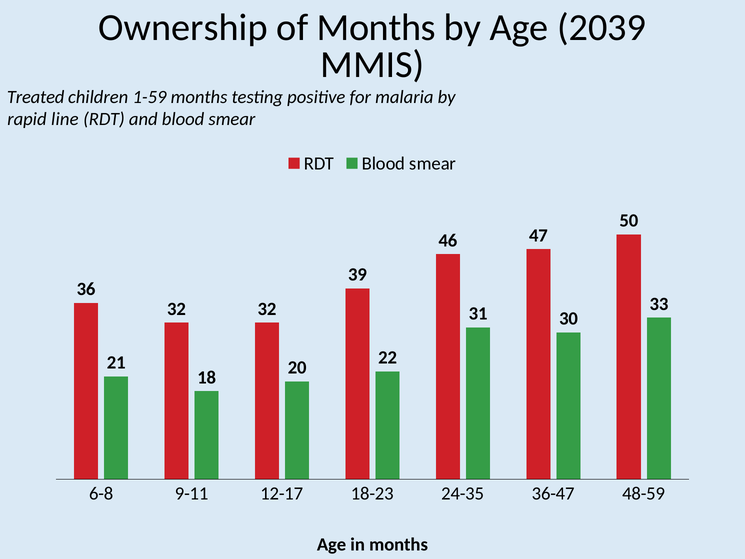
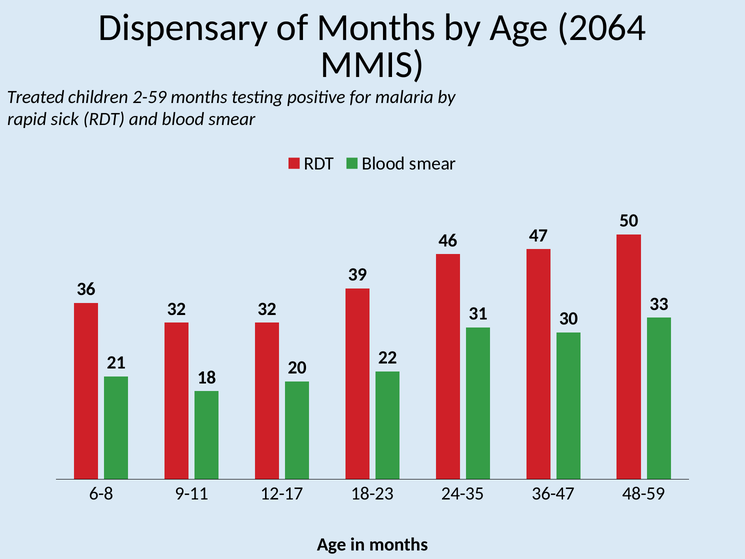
Ownership: Ownership -> Dispensary (183, 28)
2039: 2039 -> 2064 (602, 28)
1-59: 1-59 -> 2-59 (150, 97)
line: line -> sick (65, 119)
